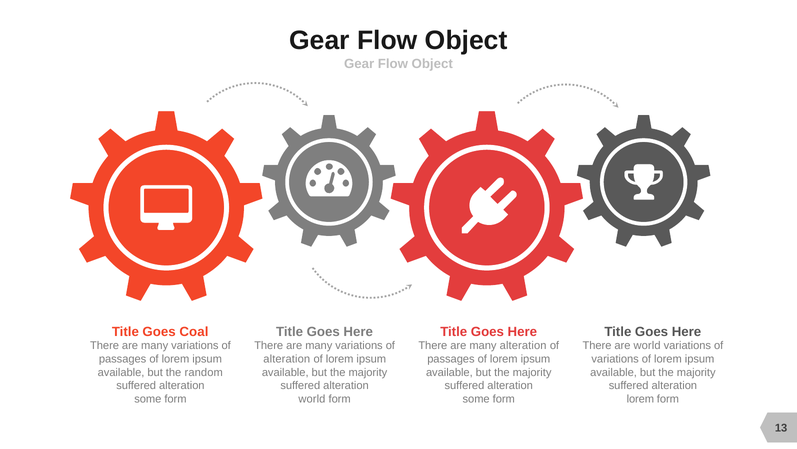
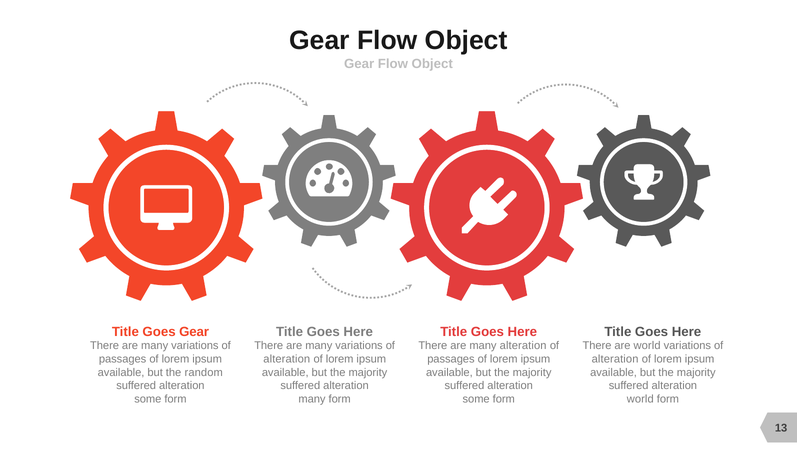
Goes Coal: Coal -> Gear (194, 331)
variations: variations -> alteration (615, 359)
world: world -> many (312, 398)
lorem: lorem -> world (640, 398)
